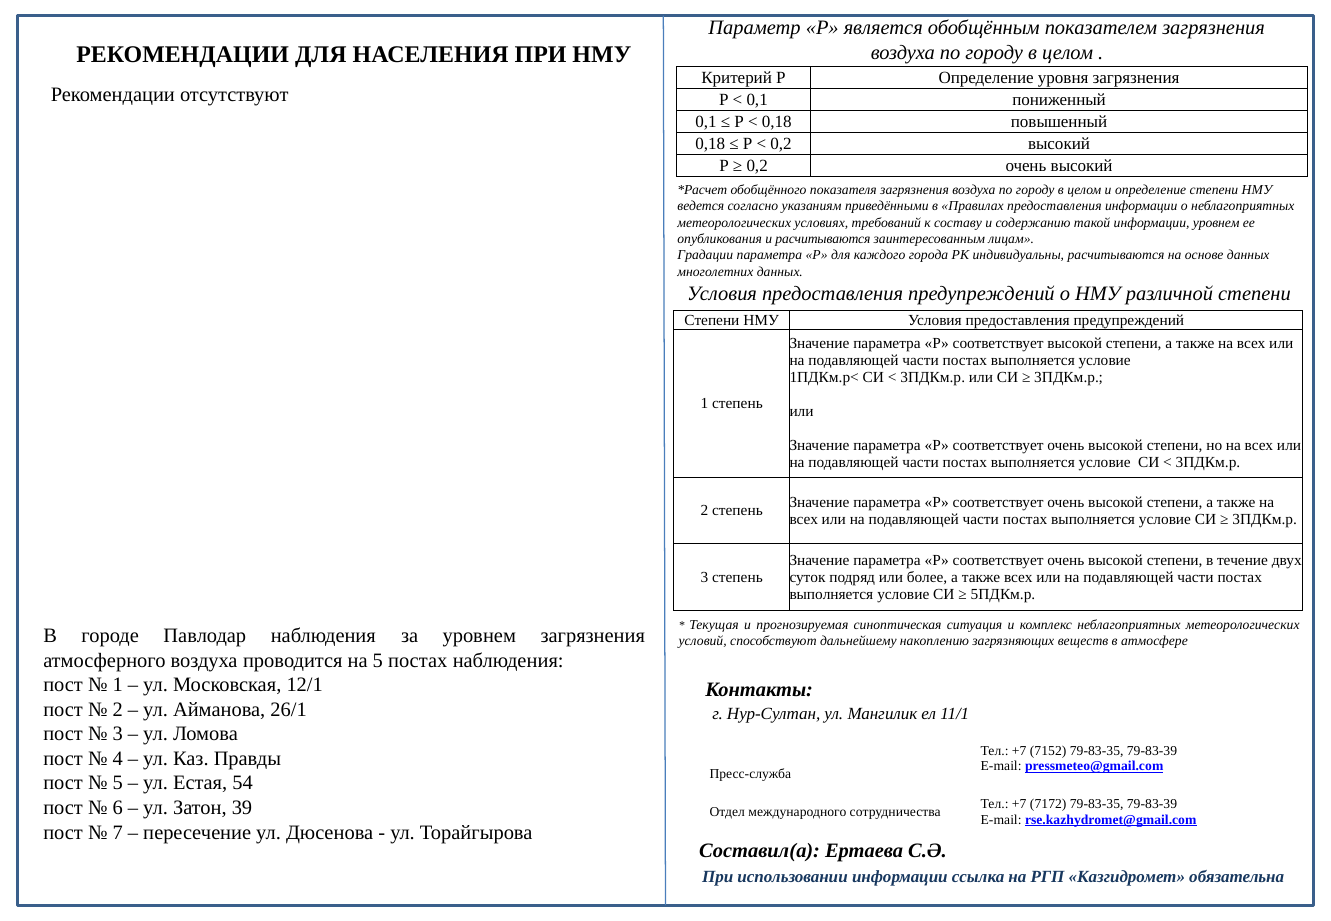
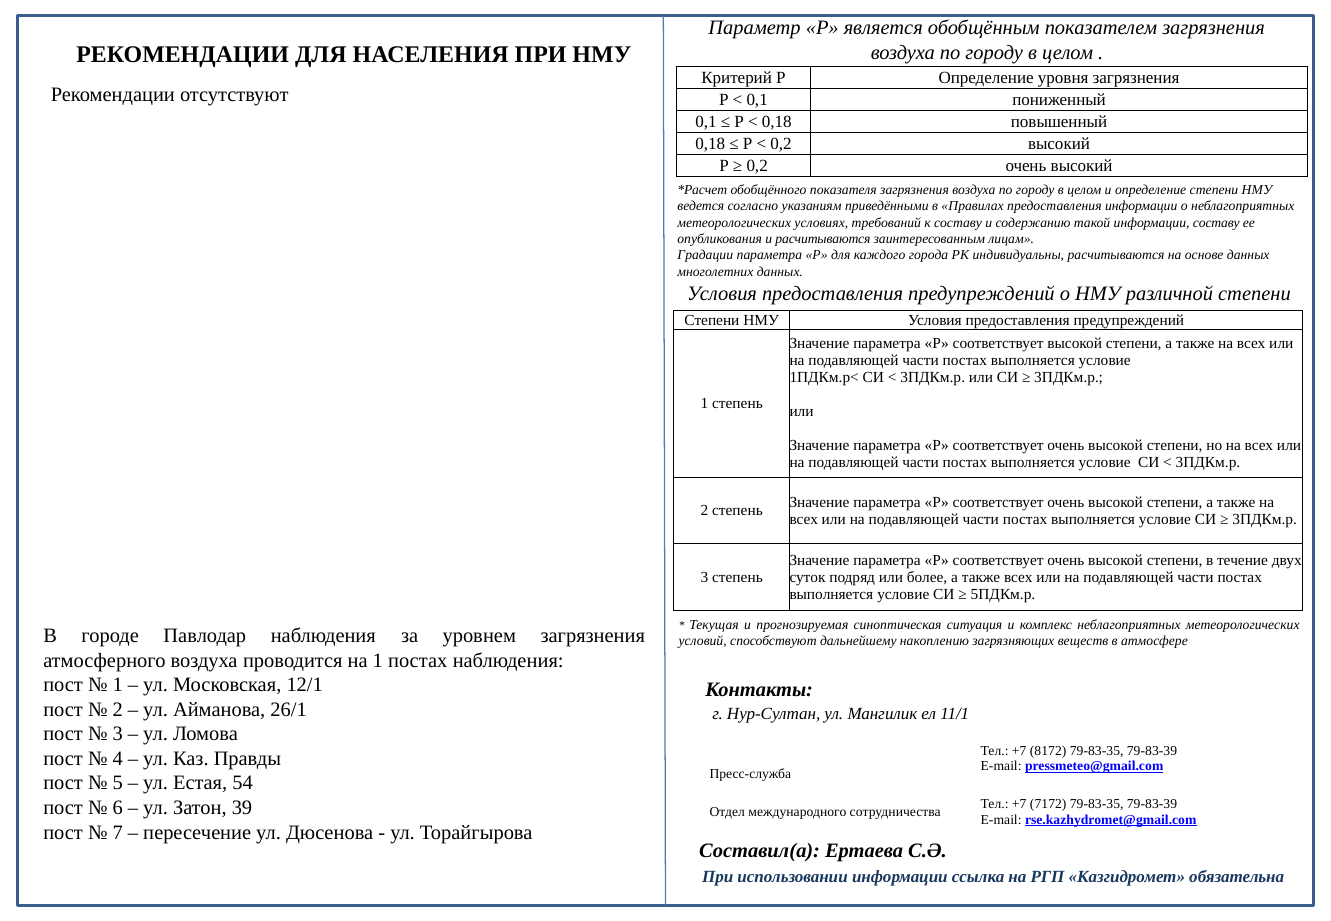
информации уровнем: уровнем -> составу (1216, 223)
на 5: 5 -> 1 (378, 661)
7152: 7152 -> 8172 (1048, 752)
